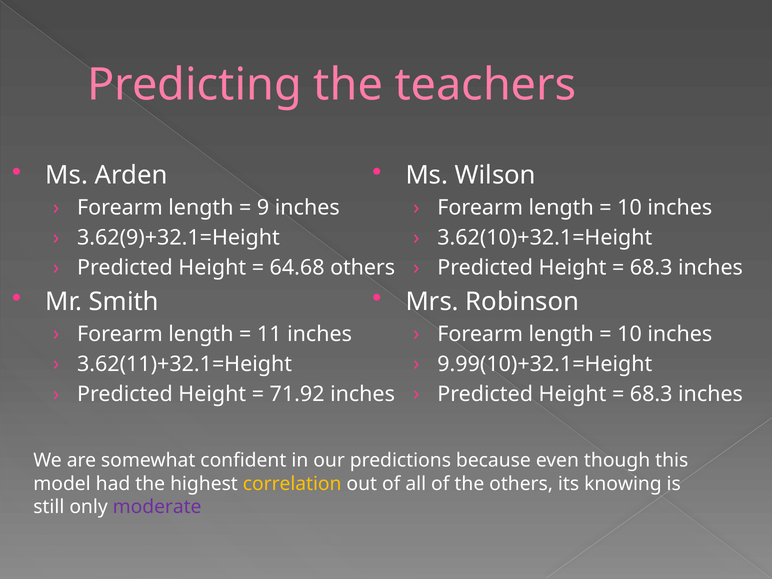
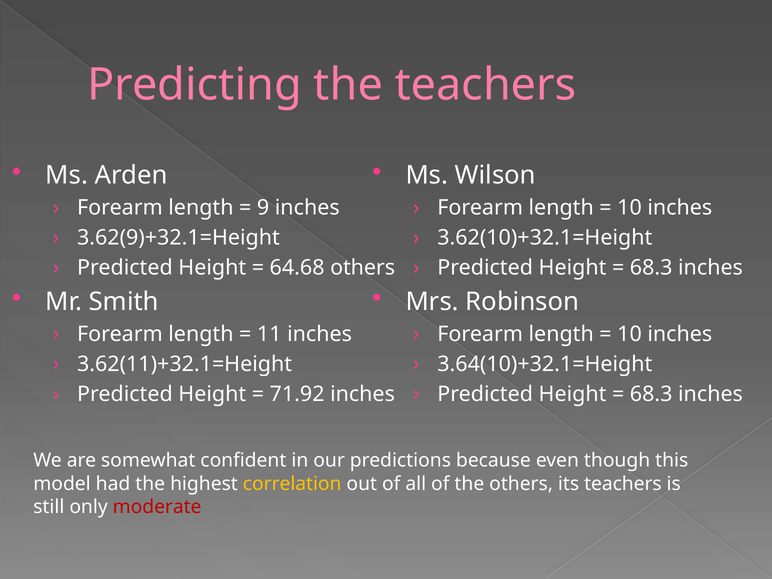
9.99(10)+32.1=Height: 9.99(10)+32.1=Height -> 3.64(10)+32.1=Height (545, 364)
its knowing: knowing -> teachers (623, 484)
moderate colour: purple -> red (157, 507)
